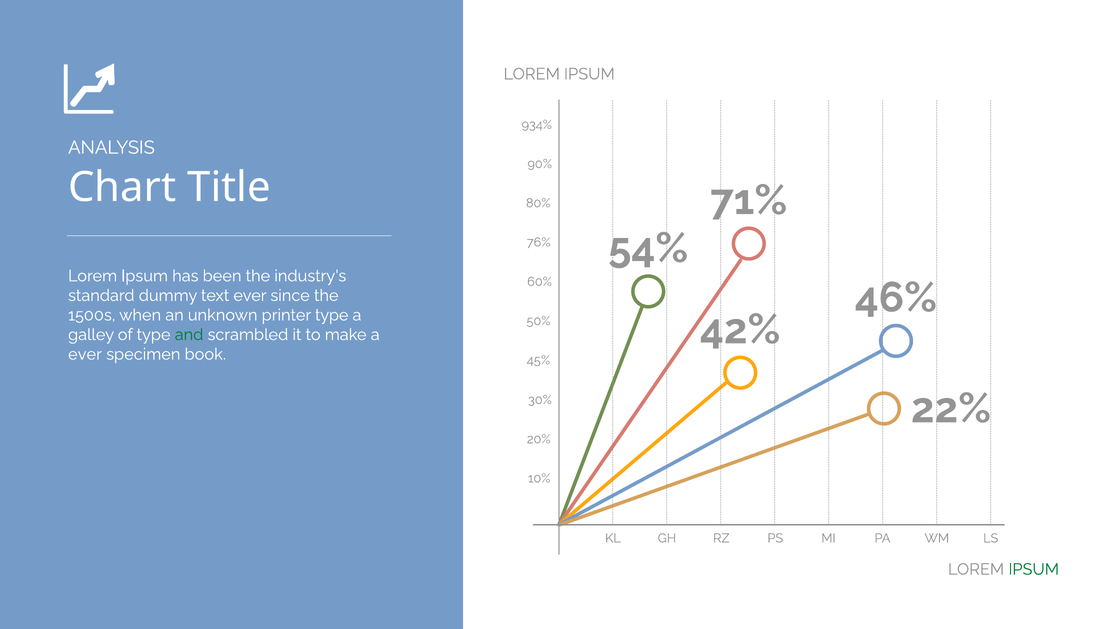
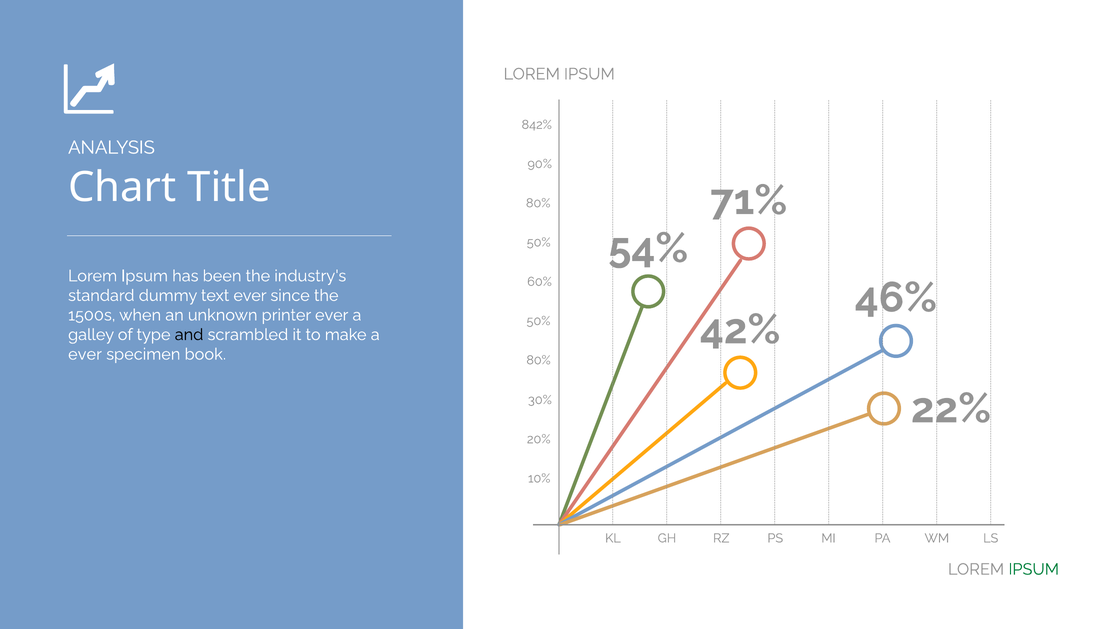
934%: 934% -> 842% (537, 125)
76%: 76% -> 50% (539, 242)
printer type: type -> ever (332, 315)
and colour: green -> black (189, 335)
45%: 45% -> 80% (539, 360)
